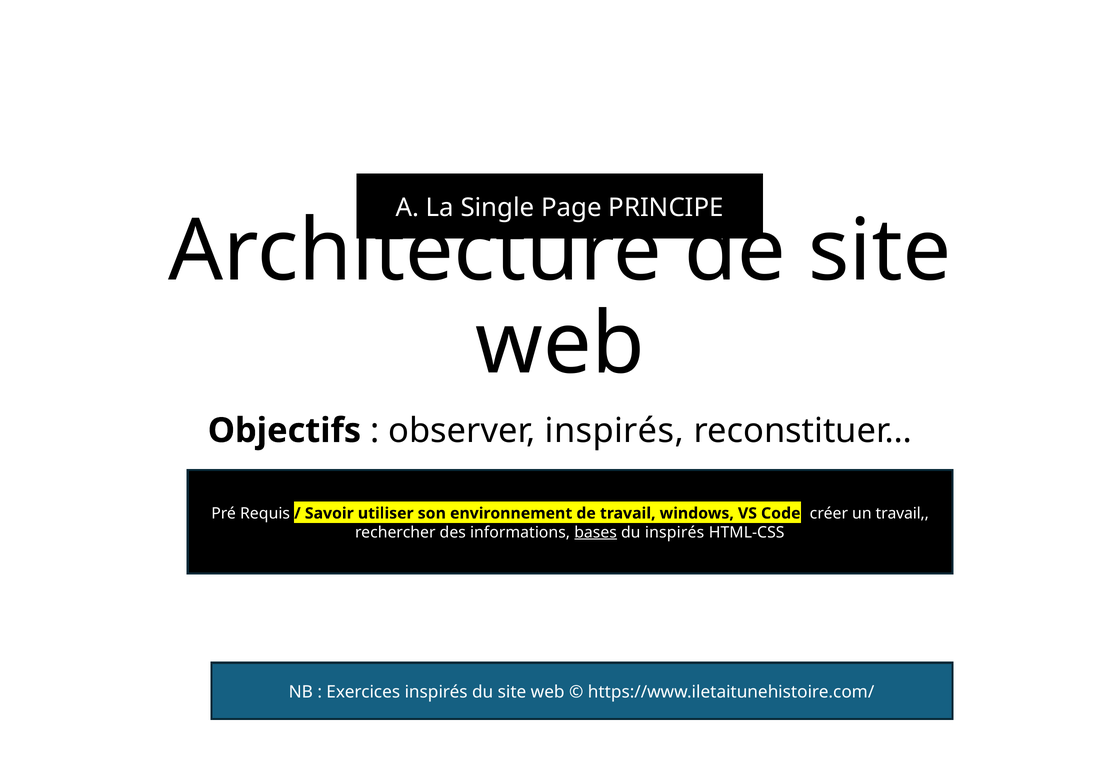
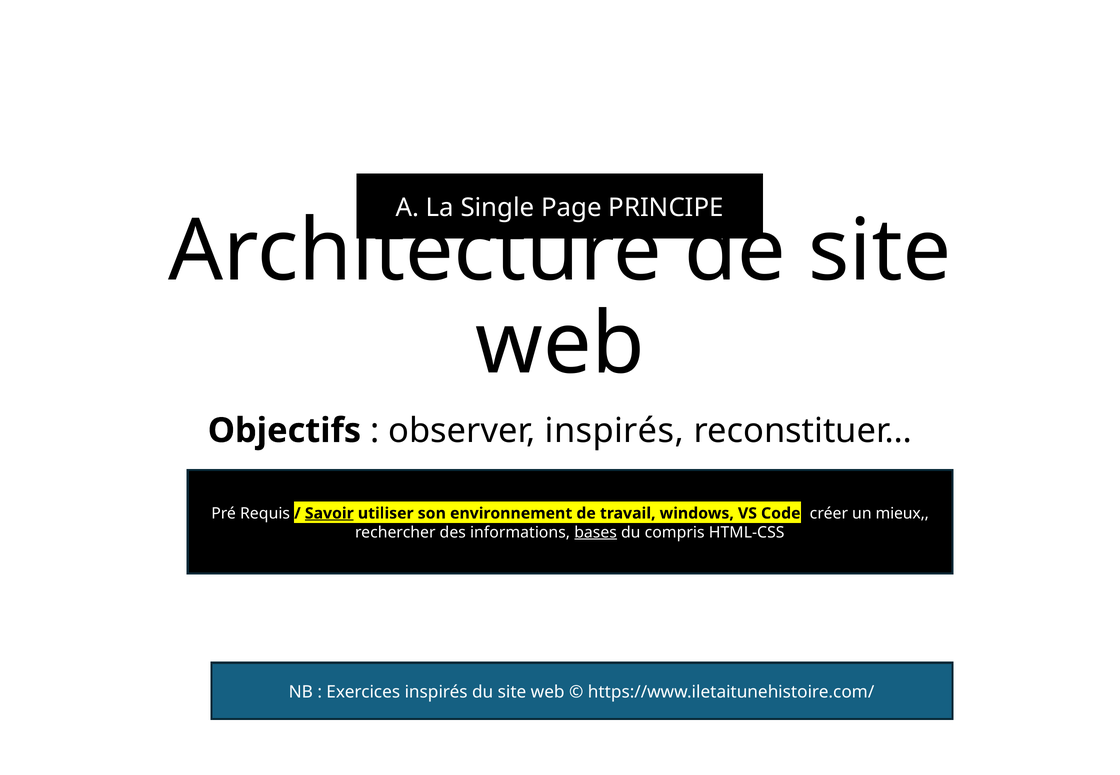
Savoir underline: none -> present (329, 514)
un travail: travail -> mieux (902, 514)
du inspirés: inspirés -> compris (675, 533)
